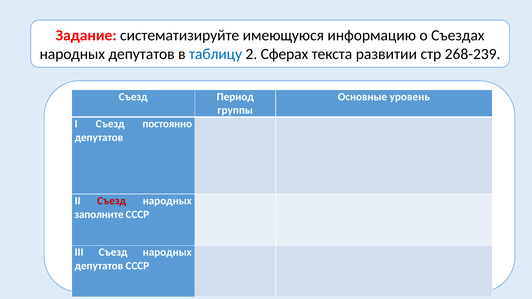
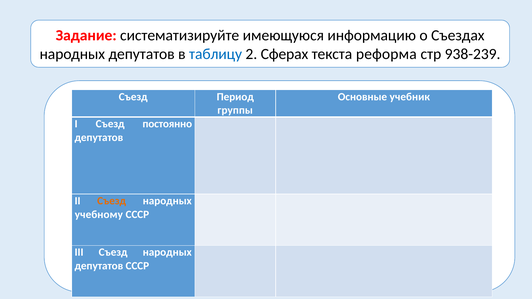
развитии: развитии -> реформа (386, 54)
268-239: 268-239 -> 938-239 (473, 54)
уровень: уровень -> учебник (410, 97)
Съезд colour: red -> orange (112, 201)
заполните: заполните -> учебному (99, 215)
